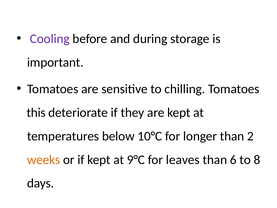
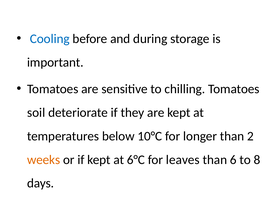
Cooling colour: purple -> blue (50, 39)
this: this -> soil (36, 112)
9°C: 9°C -> 6°C (136, 160)
